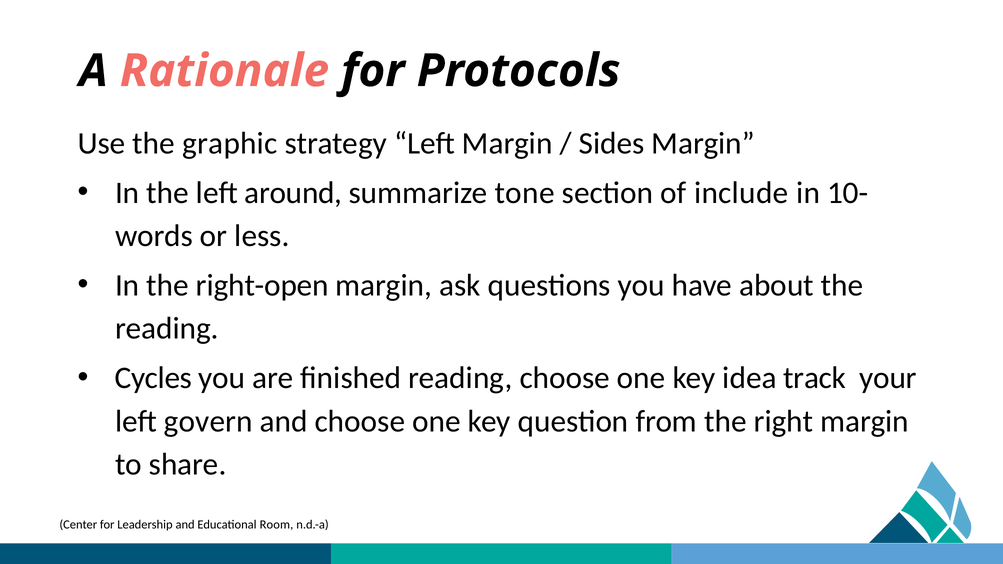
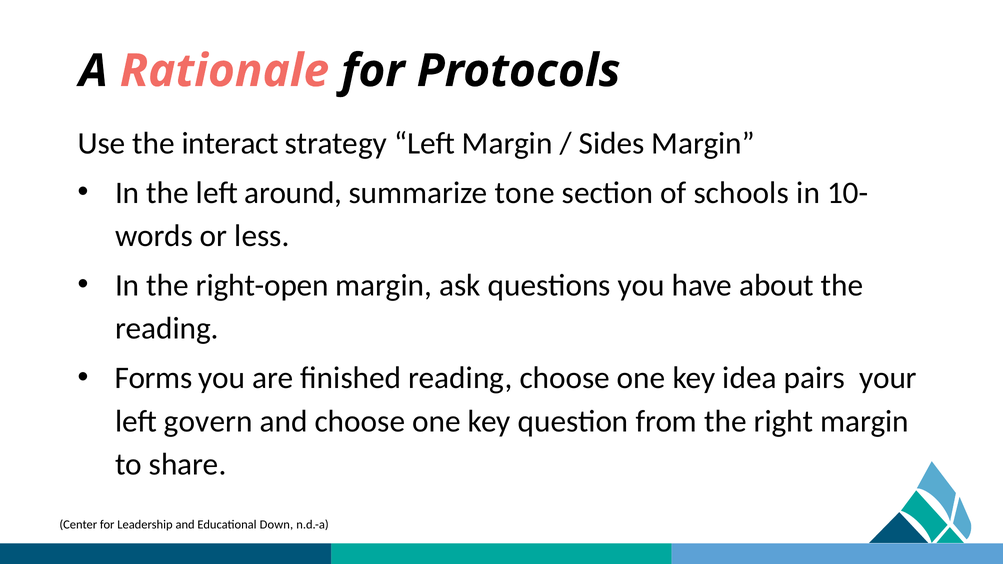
graphic: graphic -> interact (230, 143)
include: include -> schools (741, 193)
Cycles: Cycles -> Forms (153, 378)
track: track -> pairs (814, 378)
Room: Room -> Down (276, 525)
